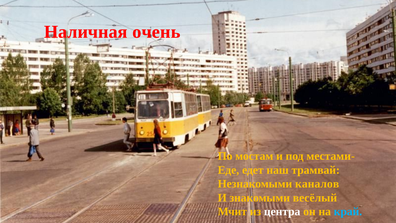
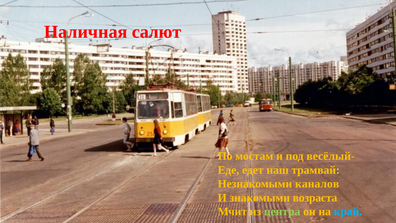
очень: очень -> салют (157, 32)
местами-: местами- -> весёлый- (331, 156)
весёлый: весёлый -> возраста (315, 198)
центра colour: white -> light green (282, 211)
